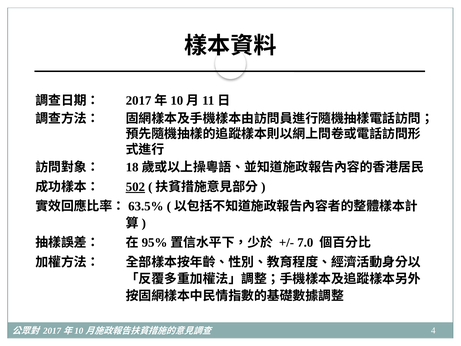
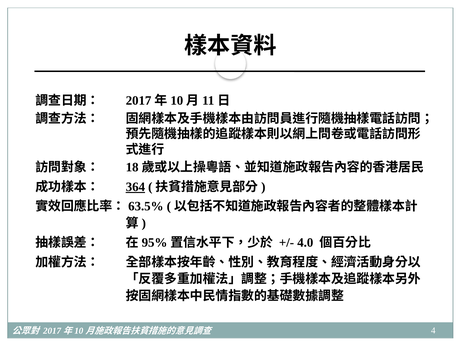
502: 502 -> 364 (135, 187)
7.0: 7.0 -> 4.0 (305, 243)
